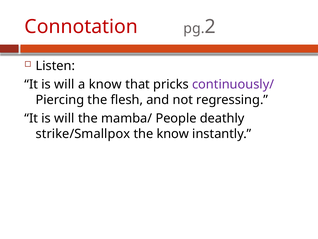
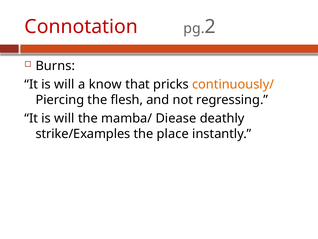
Listen: Listen -> Burns (55, 66)
continuously/ colour: purple -> orange (233, 84)
People: People -> Diease (176, 118)
strike/Smallpox: strike/Smallpox -> strike/Examples (83, 134)
the know: know -> place (173, 134)
